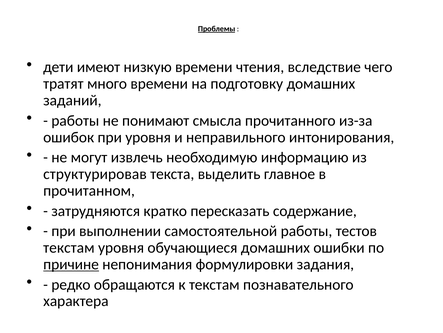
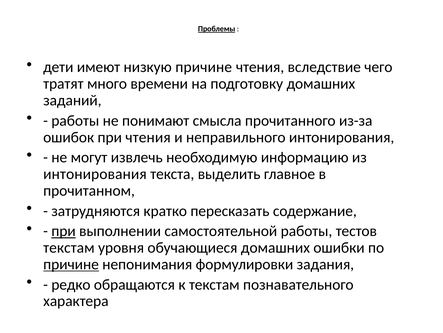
низкую времени: времени -> причине (204, 67)
при уровня: уровня -> чтения (148, 137)
структурировав: структурировав -> интонирования (95, 174)
при underline: none -> present (64, 231)
